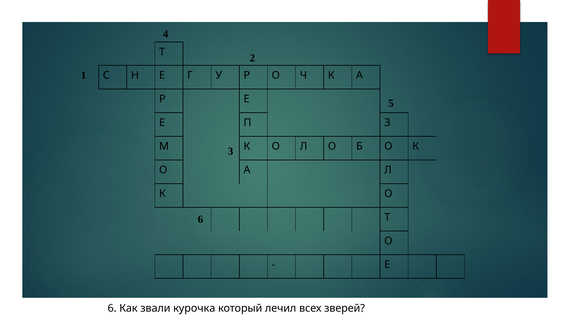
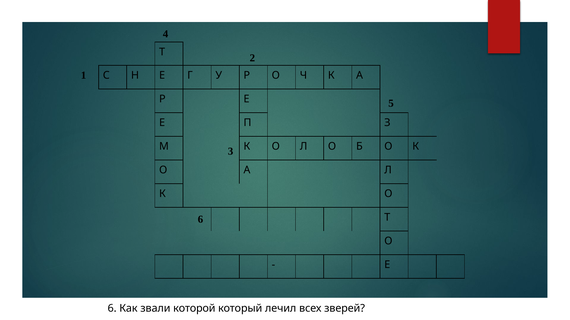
курочка: курочка -> которой (194, 309)
